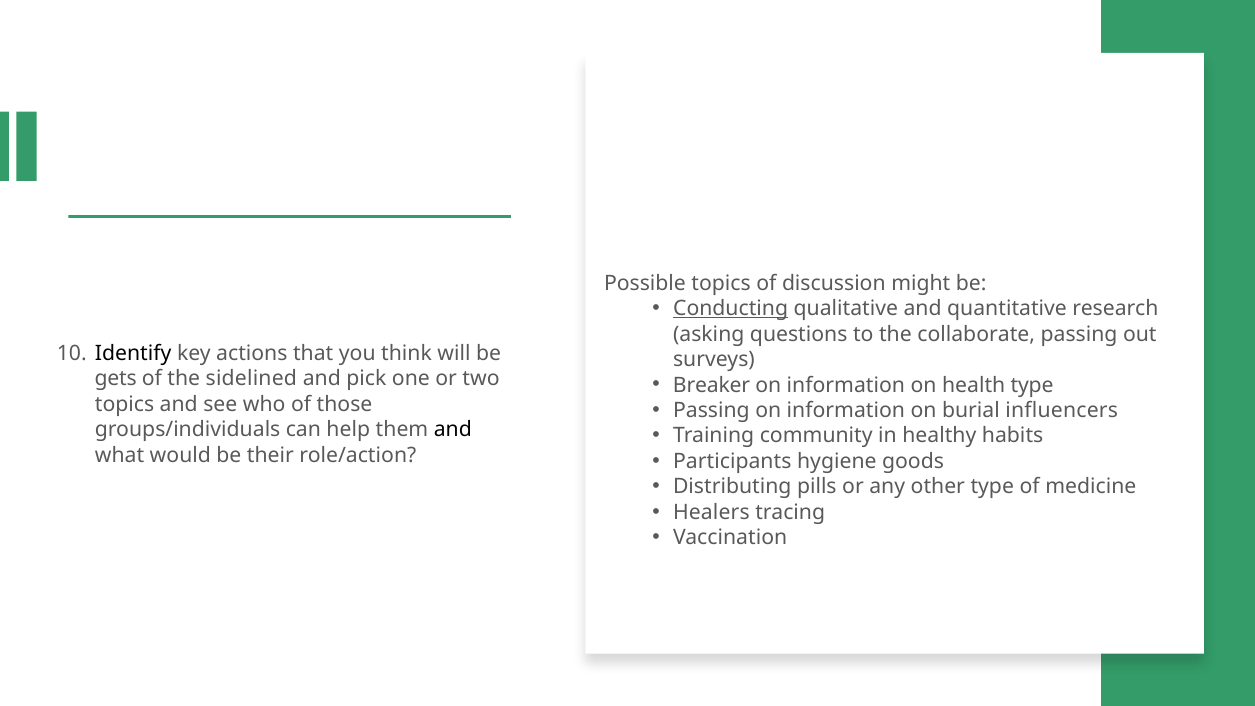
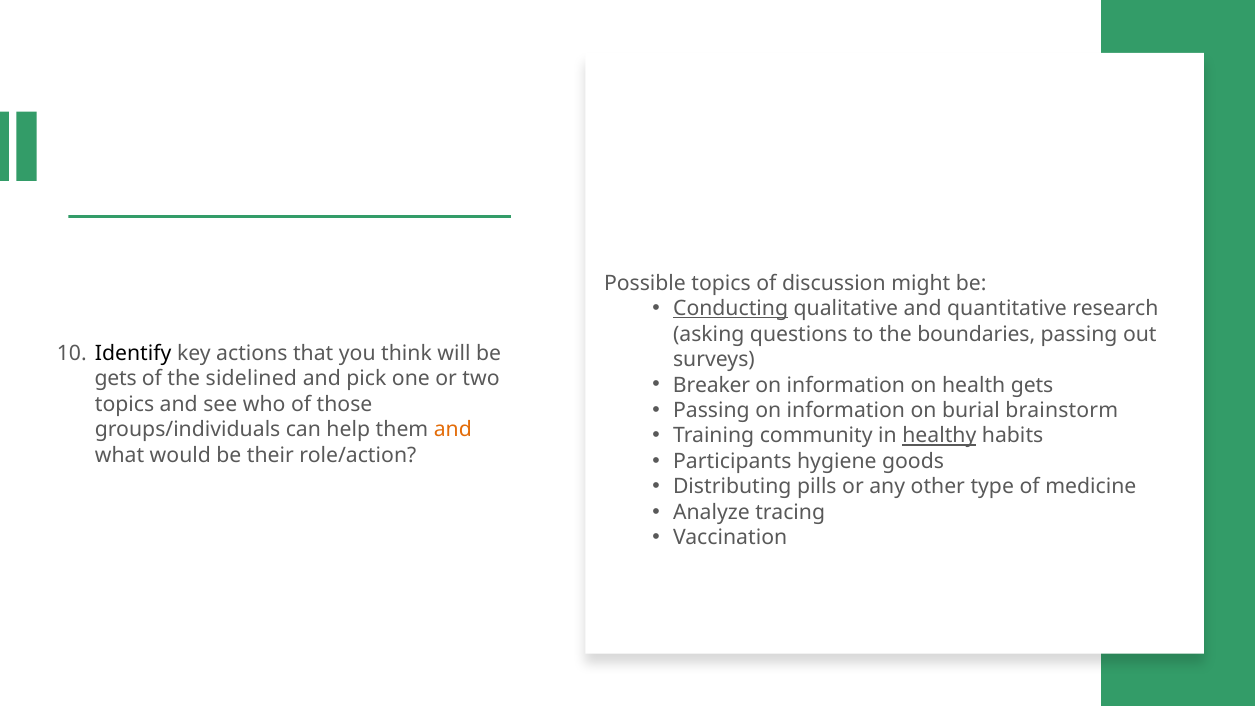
collaborate: collaborate -> boundaries (976, 334)
health type: type -> gets (1032, 385)
influencers: influencers -> brainstorm (1062, 410)
and colour: black -> orange (453, 429)
healthy underline: none -> present (939, 436)
Healers: Healers -> Analyze (711, 512)
